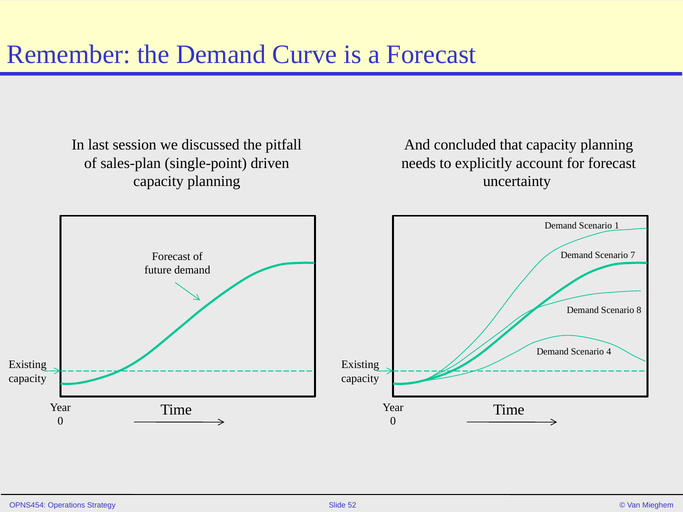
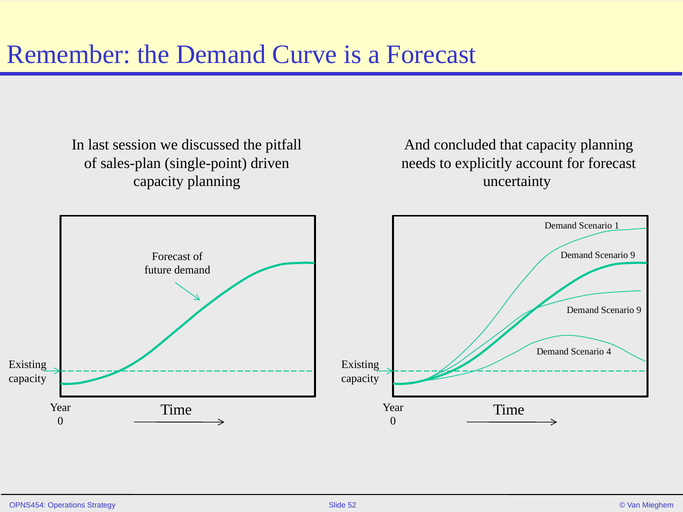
7: 7 -> 9 (633, 255)
8: 8 -> 9 (639, 310)
